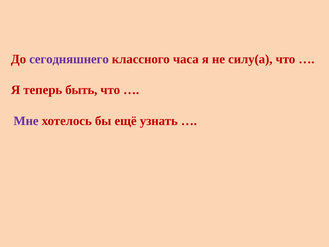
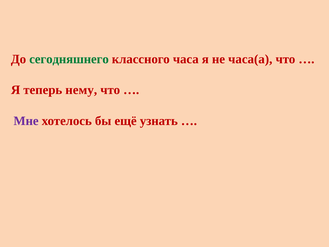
сегодняшнего colour: purple -> green (69, 59)
силу(а: силу(а -> часа(а (250, 59)
быть: быть -> нему (81, 90)
